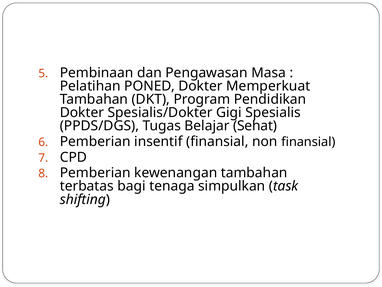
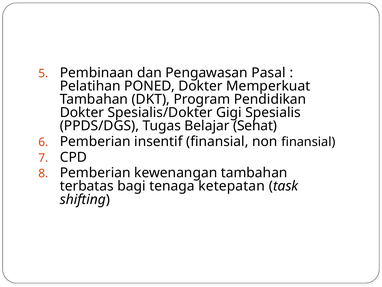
Masa: Masa -> Pasal (269, 73)
simpulkan: simpulkan -> ketepatan (232, 186)
